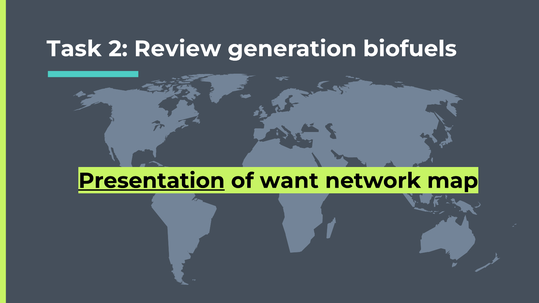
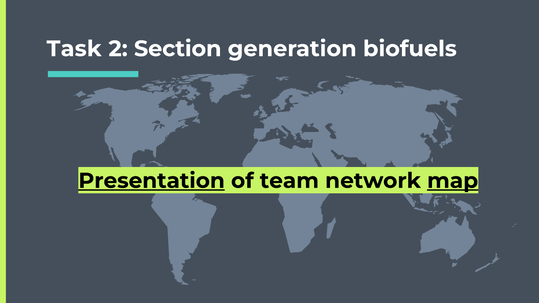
Review: Review -> Section (178, 49)
want: want -> team (289, 181)
map underline: none -> present (453, 181)
